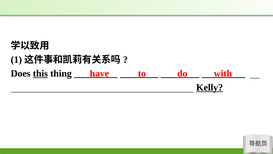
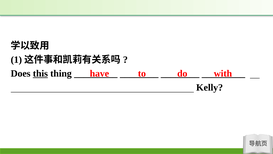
Kelly underline: present -> none (210, 87)
